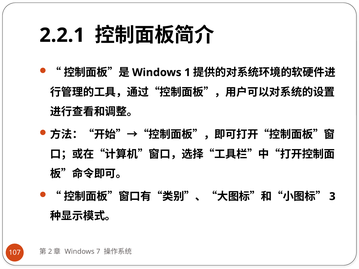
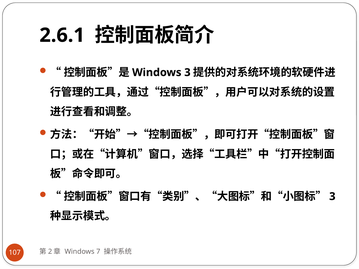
2.2.1: 2.2.1 -> 2.6.1 (62, 35)
Windows 1: 1 -> 3 (187, 73)
